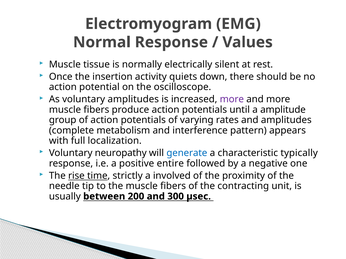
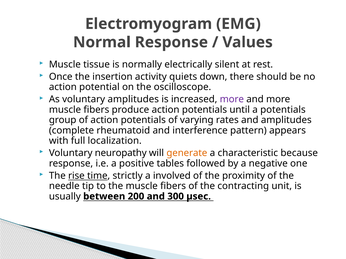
a amplitude: amplitude -> potentials (283, 110)
metabolism: metabolism -> rheumatoid (123, 131)
generate colour: blue -> orange (187, 153)
typically: typically -> because (299, 153)
entire: entire -> tables (170, 164)
